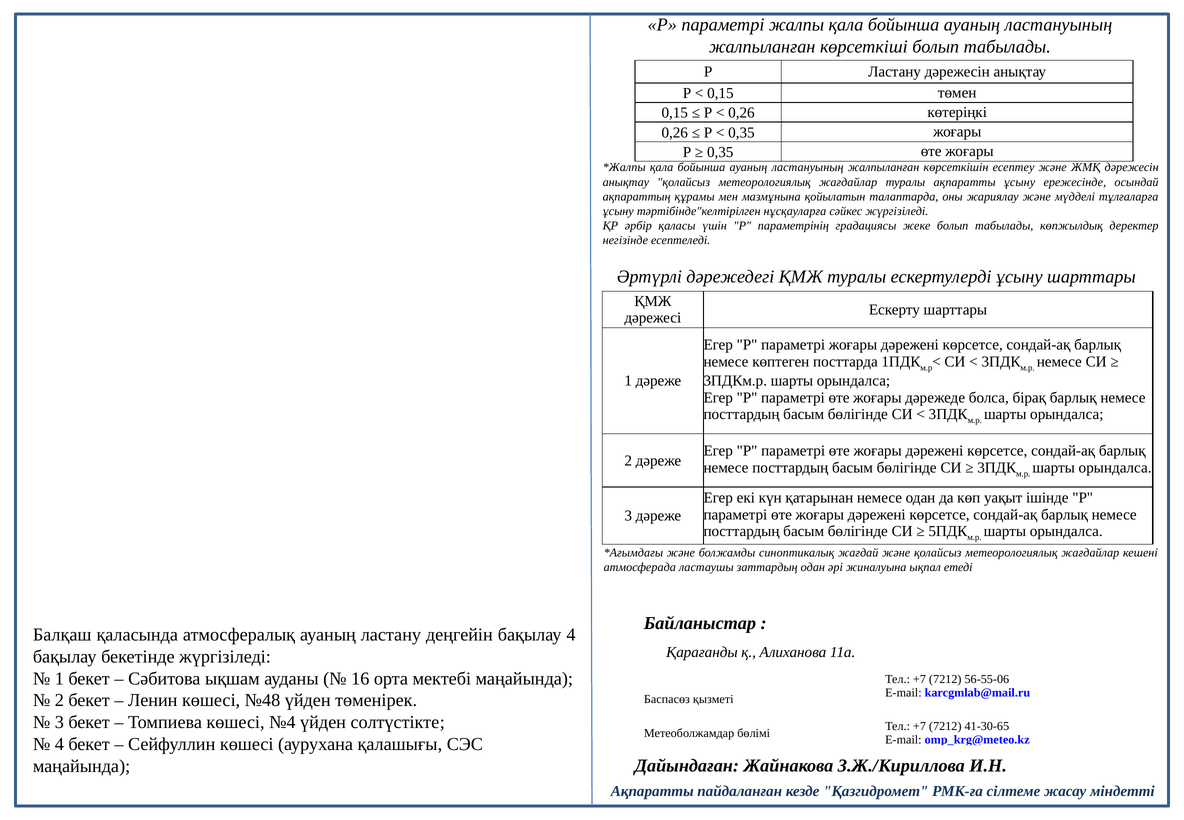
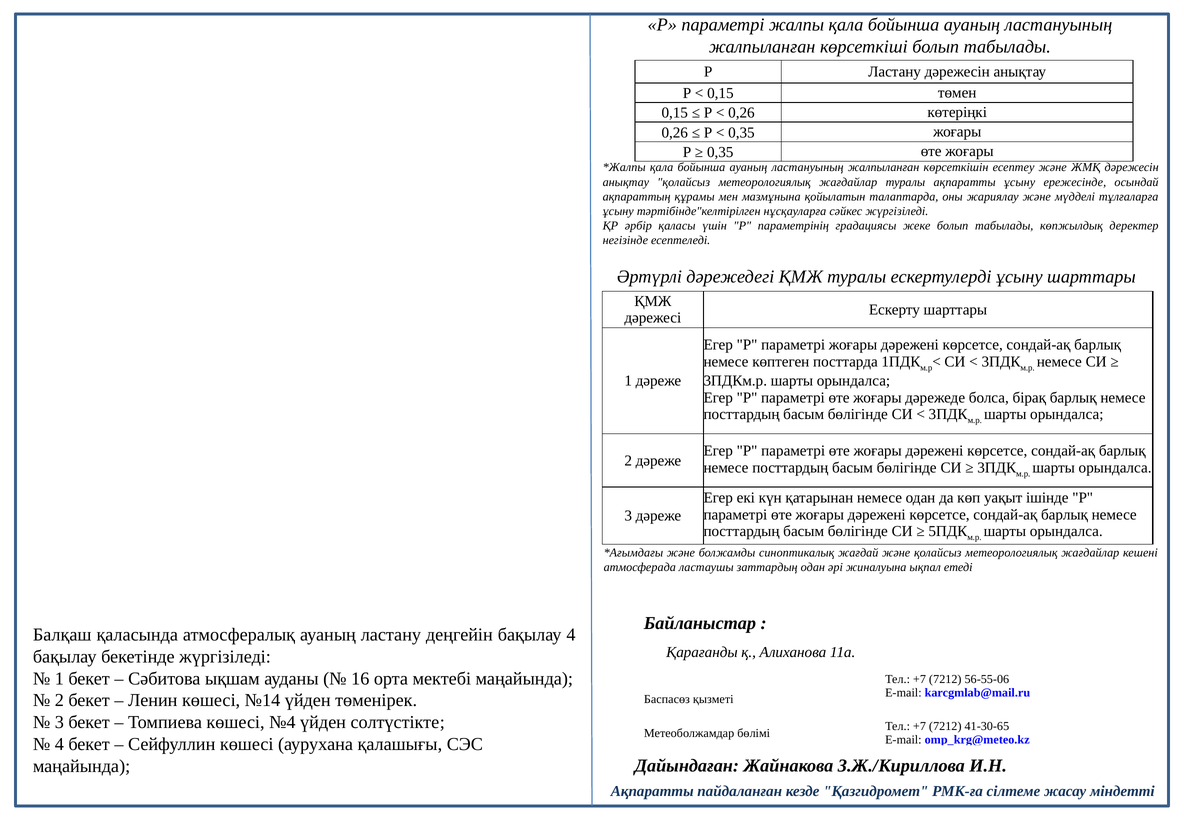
№48: №48 -> №14 (262, 700)
